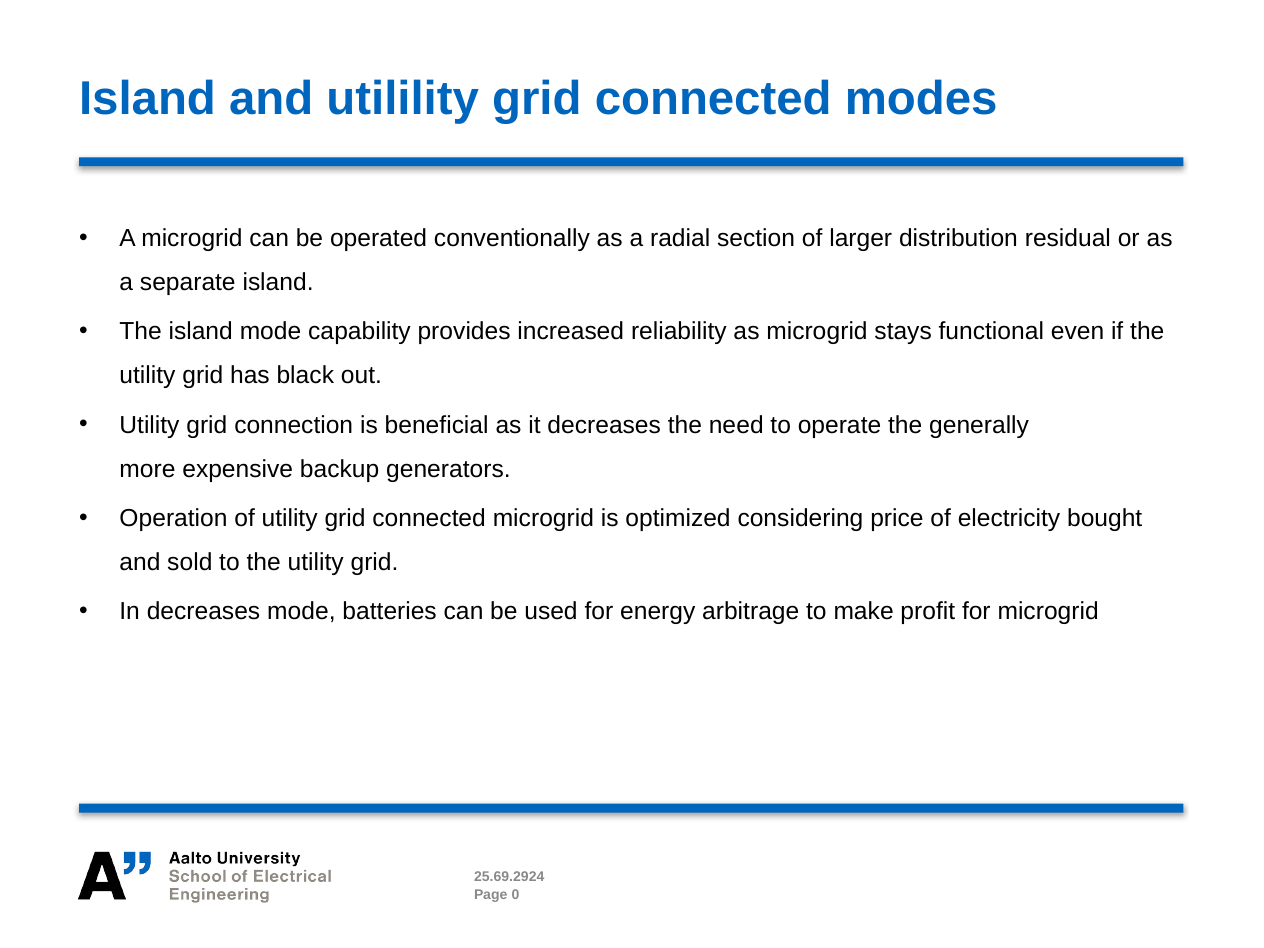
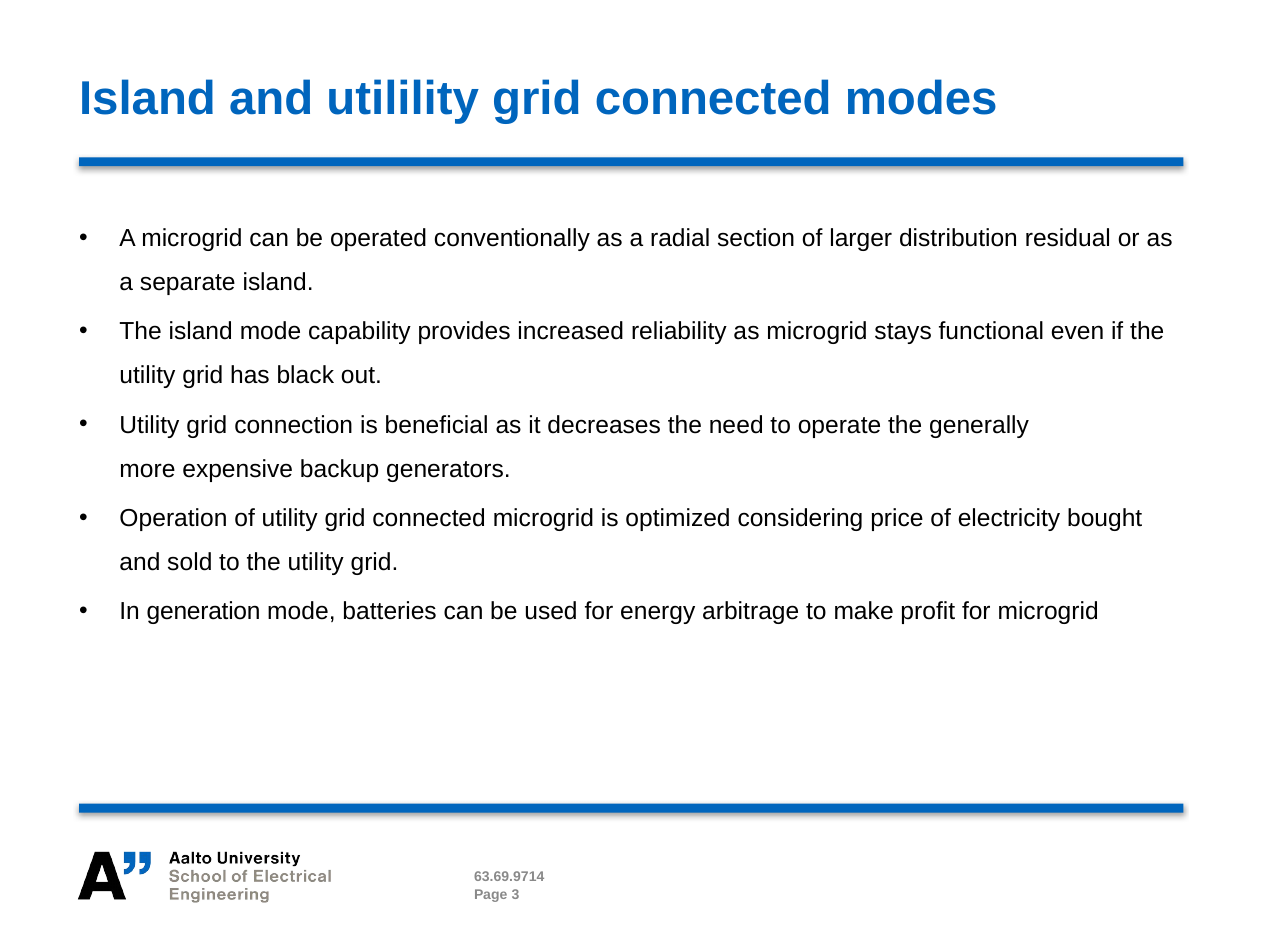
In decreases: decreases -> generation (204, 612)
25.69.2924: 25.69.2924 -> 63.69.9714 (509, 877)
0: 0 -> 3 (515, 894)
